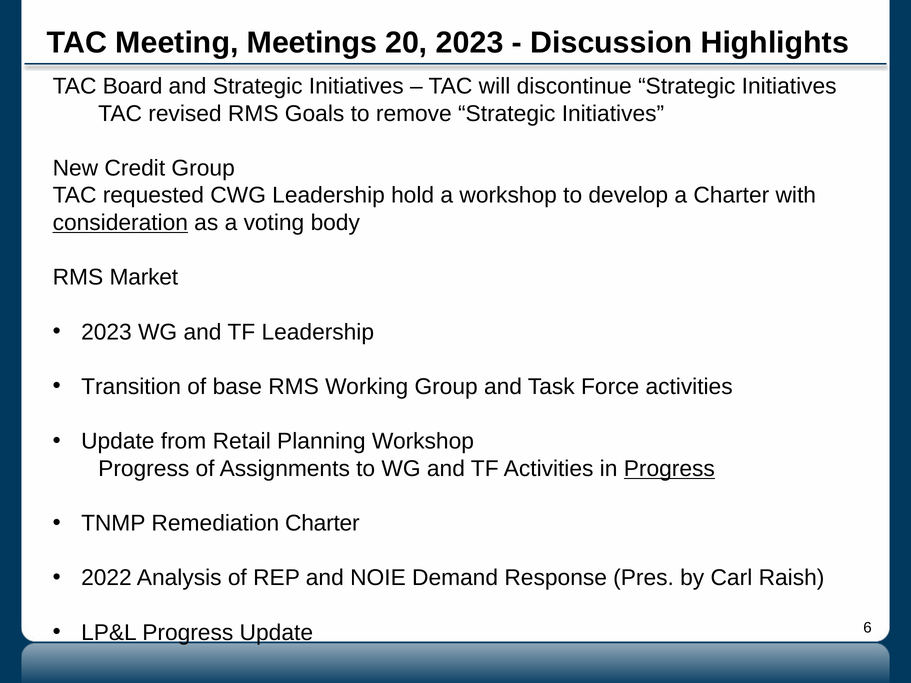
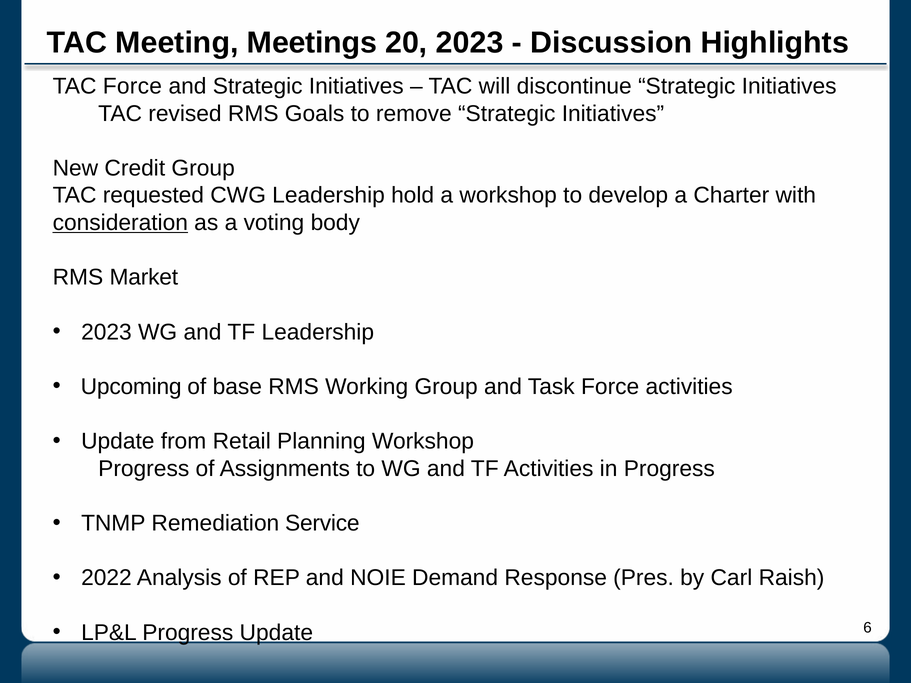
TAC Board: Board -> Force (132, 86)
Transition: Transition -> Upcoming (131, 387)
Progress underline: present -> none (669, 469)
Remediation Charter: Charter -> Service (322, 523)
